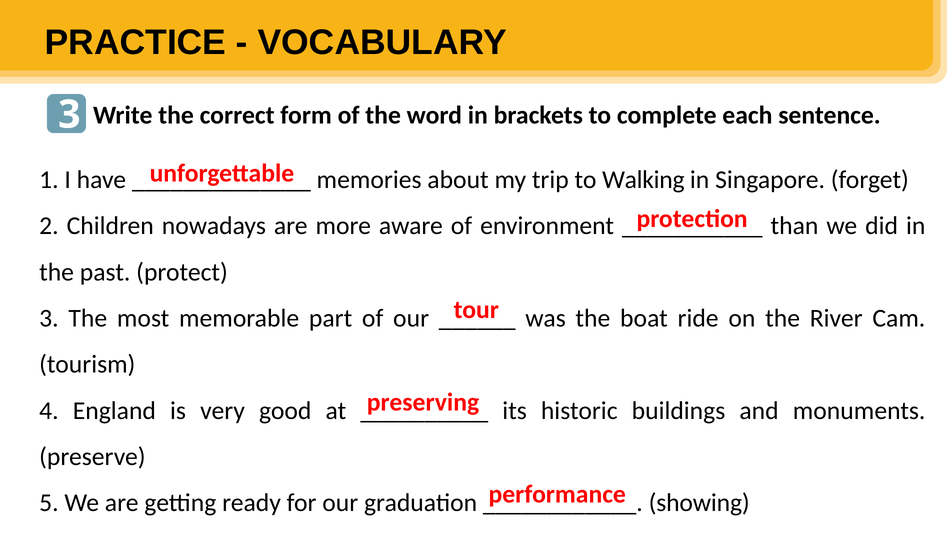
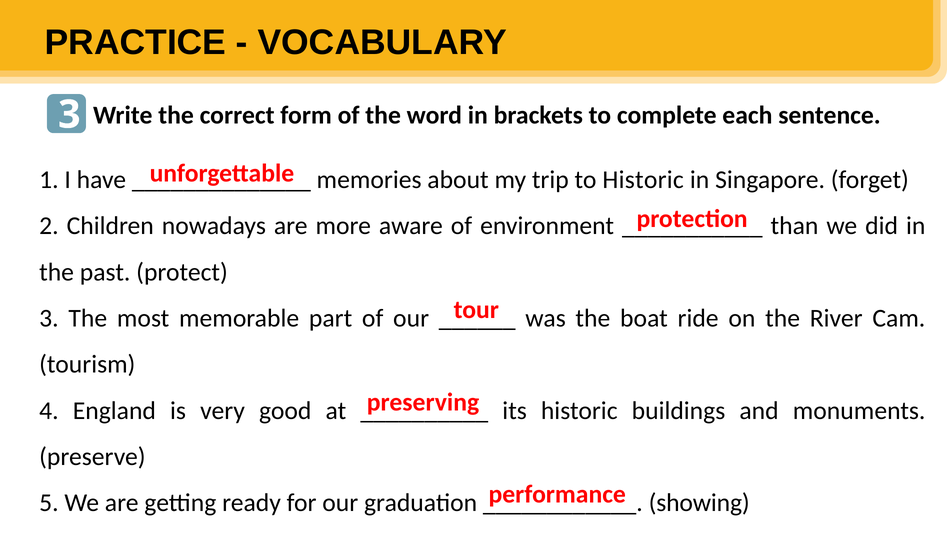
to Walking: Walking -> Historic (643, 180)
